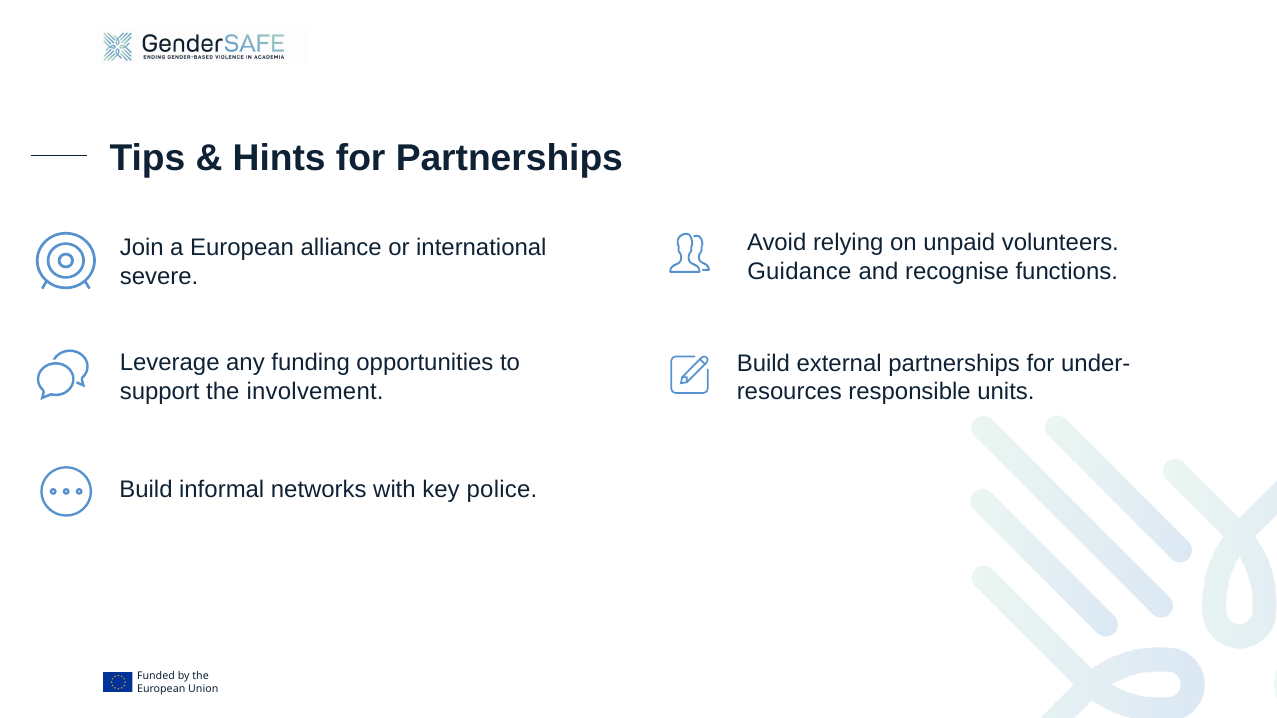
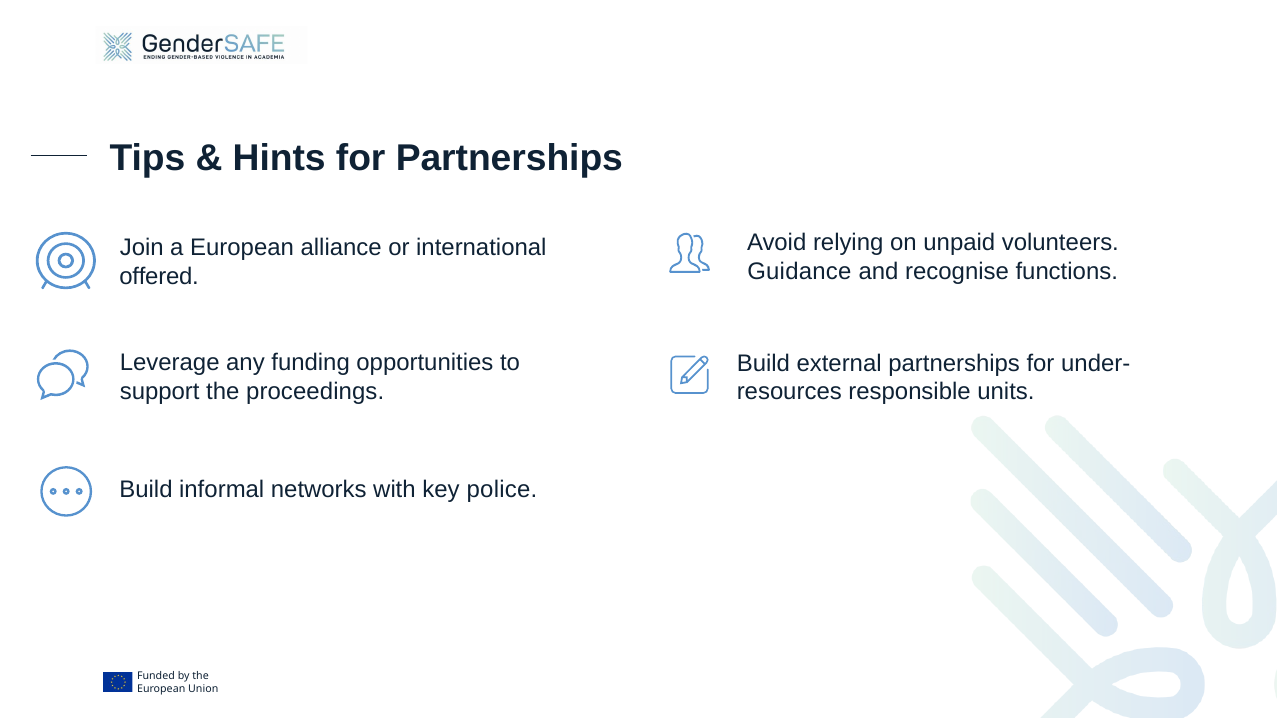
severe: severe -> offered (159, 276)
involvement: involvement -> proceedings (315, 391)
